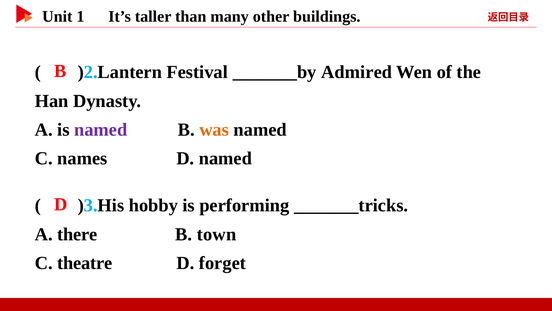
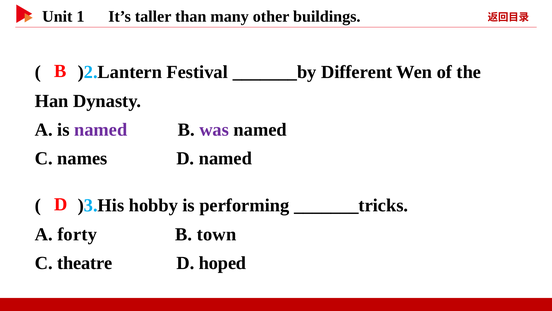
Admired: Admired -> Different (357, 72)
was colour: orange -> purple (214, 130)
there: there -> forty (77, 234)
forget: forget -> hoped (223, 263)
